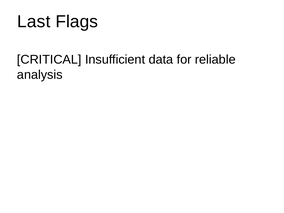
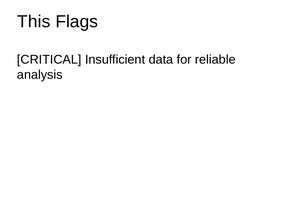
Last: Last -> This (34, 22)
